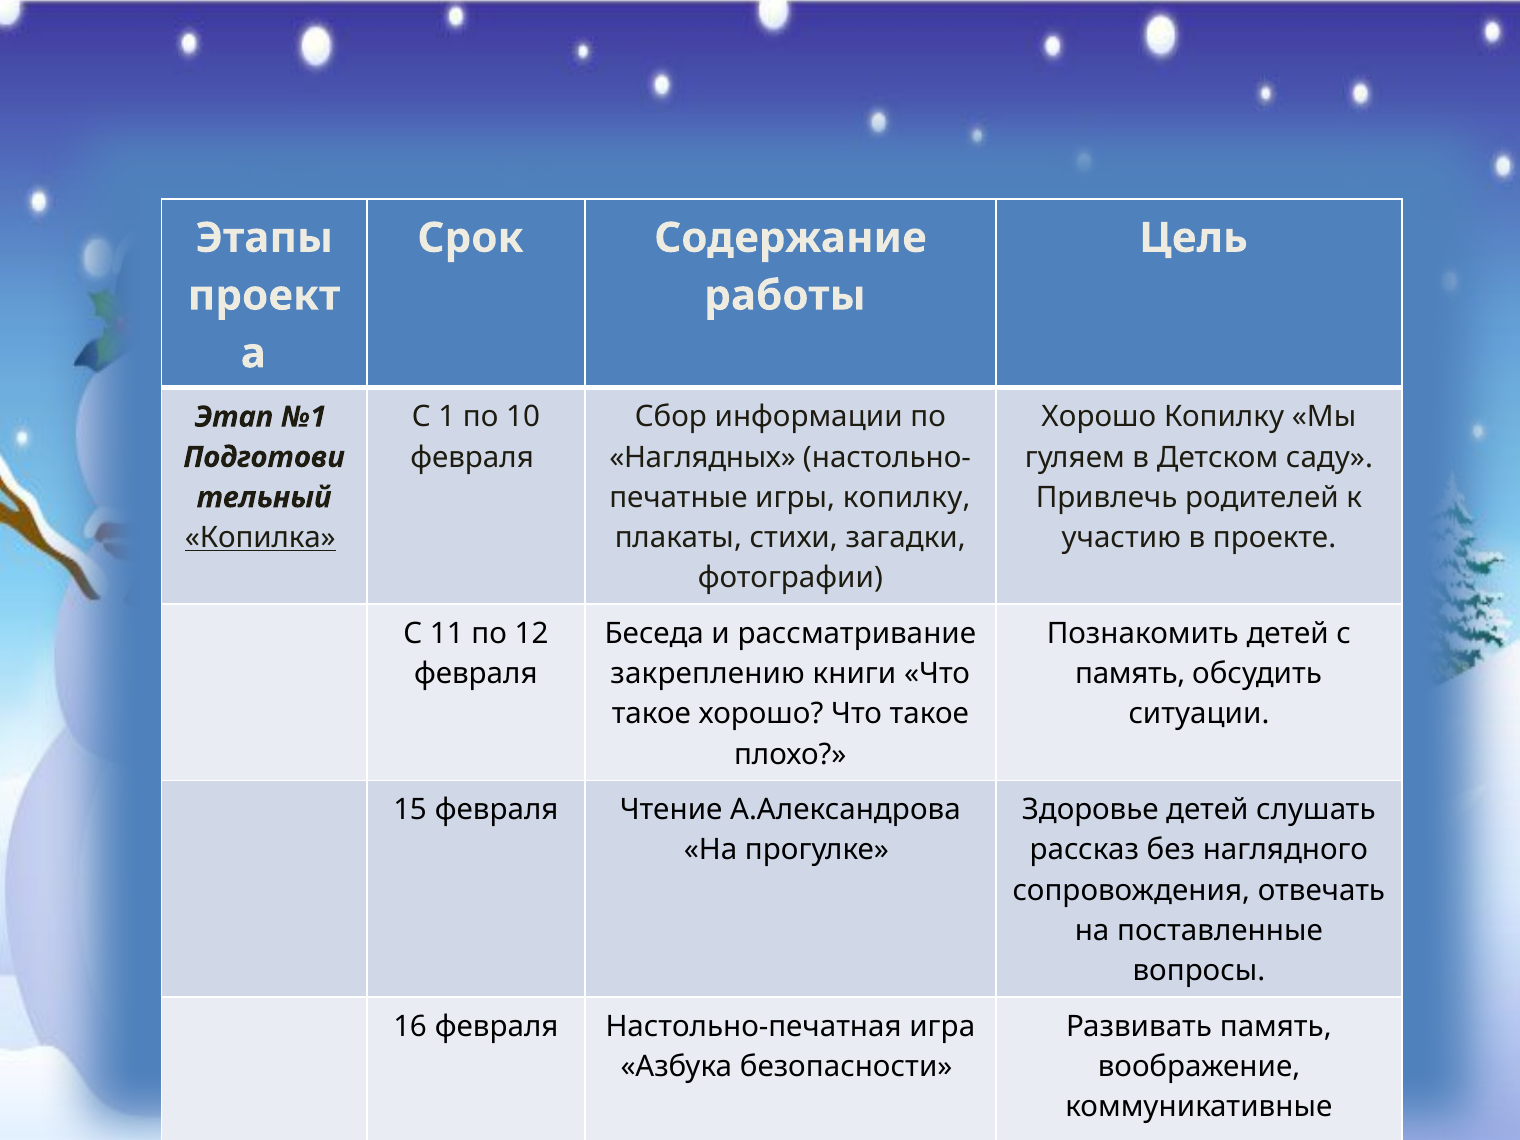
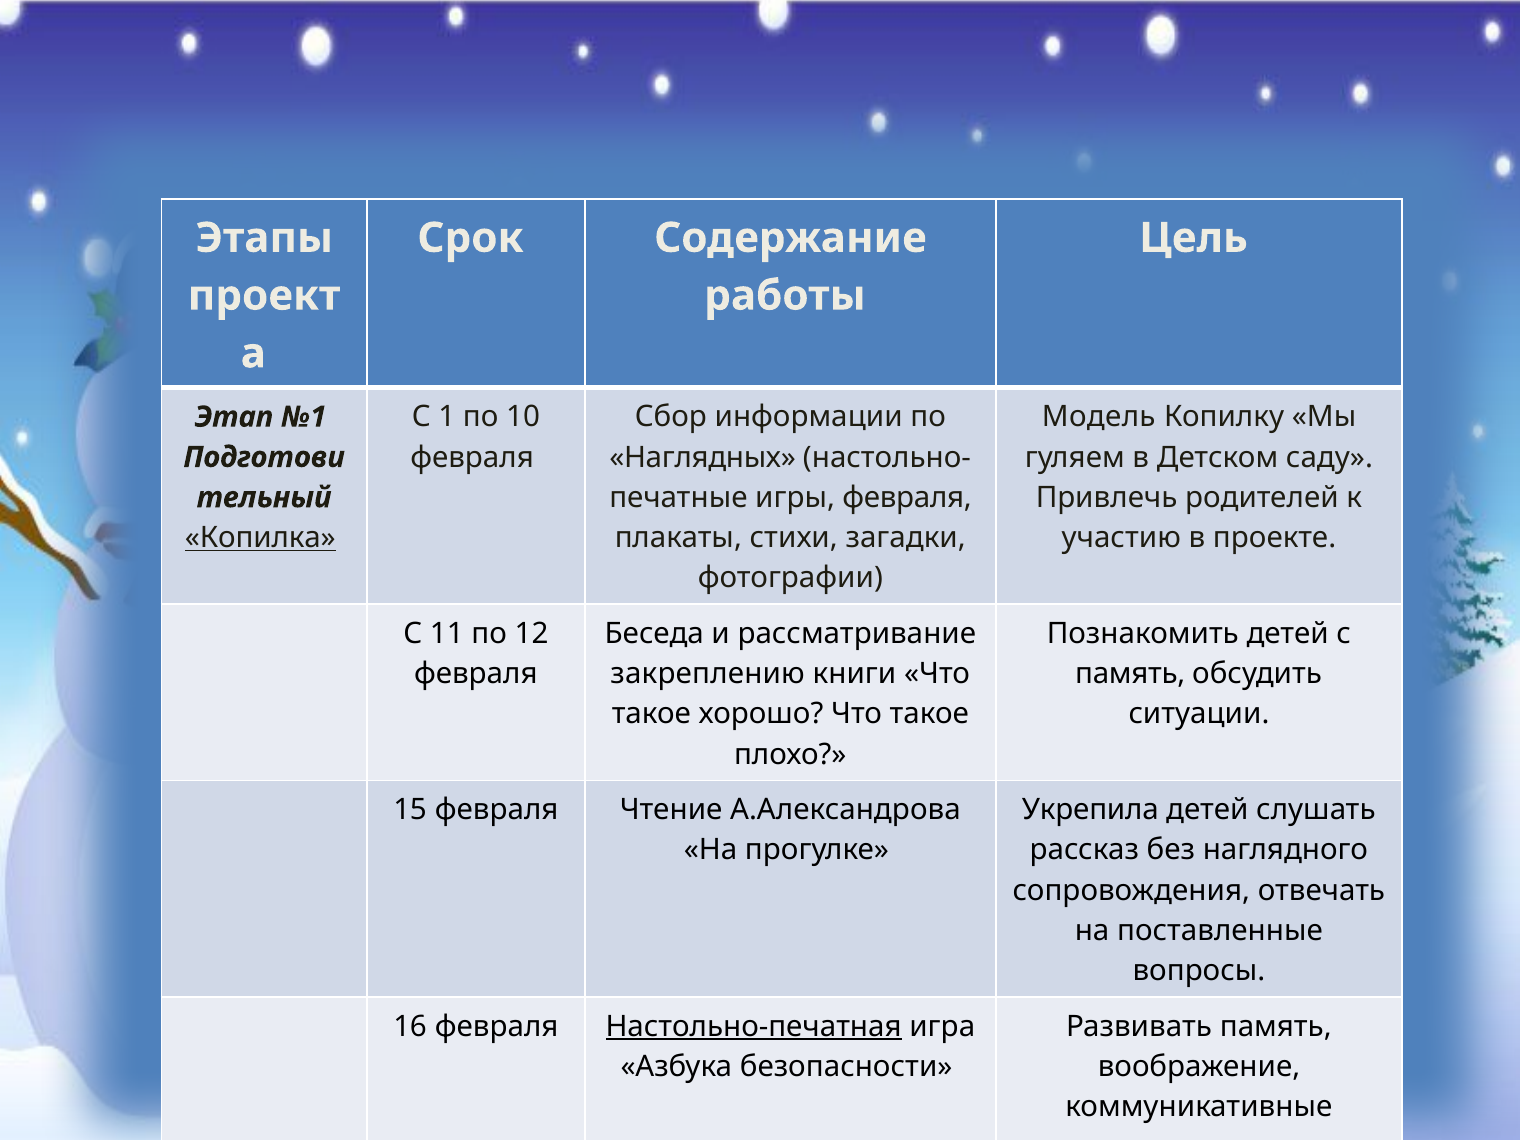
Хорошо: Хорошо -> Модель (1099, 417)
игры копилку: копилку -> февраля (907, 498)
Здоровье: Здоровье -> Укрепила (1090, 810)
Настольно-печатная underline: none -> present (754, 1027)
